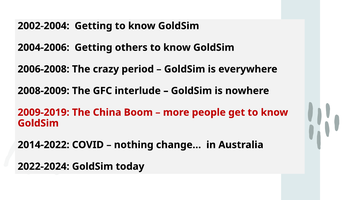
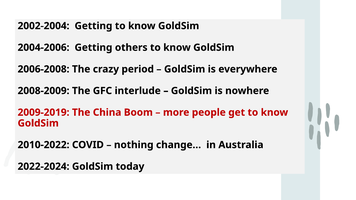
2014-2022: 2014-2022 -> 2010-2022 (44, 145)
